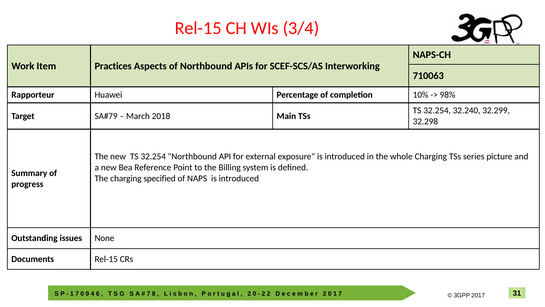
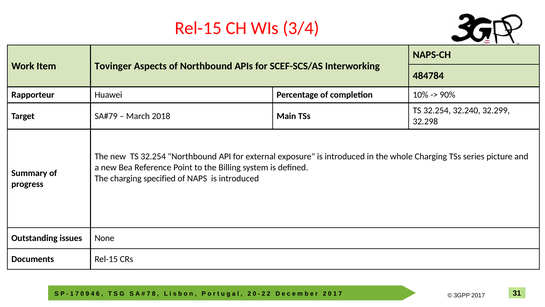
Practices: Practices -> Tovinger (113, 66)
710063: 710063 -> 484784 (428, 76)
98%: 98% -> 90% (448, 95)
